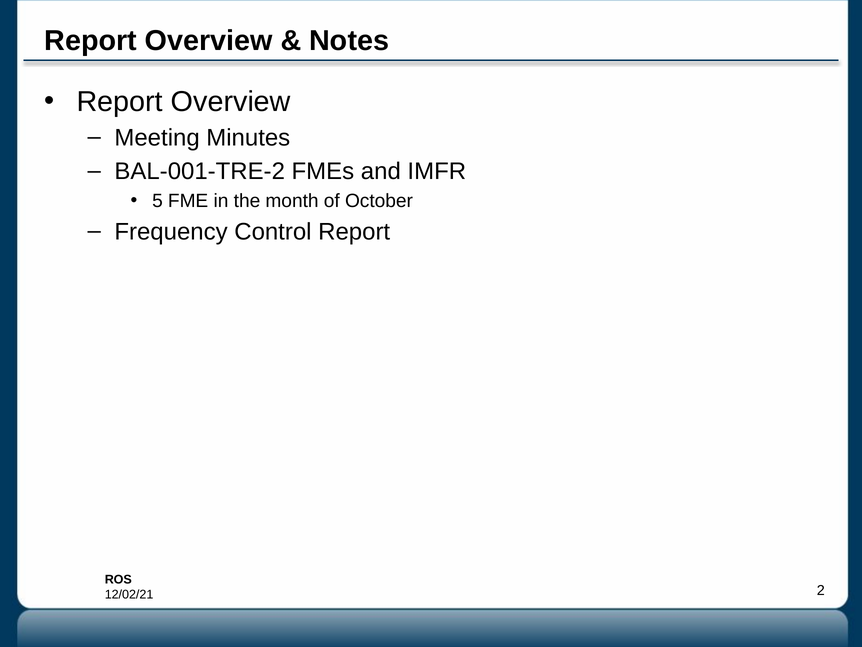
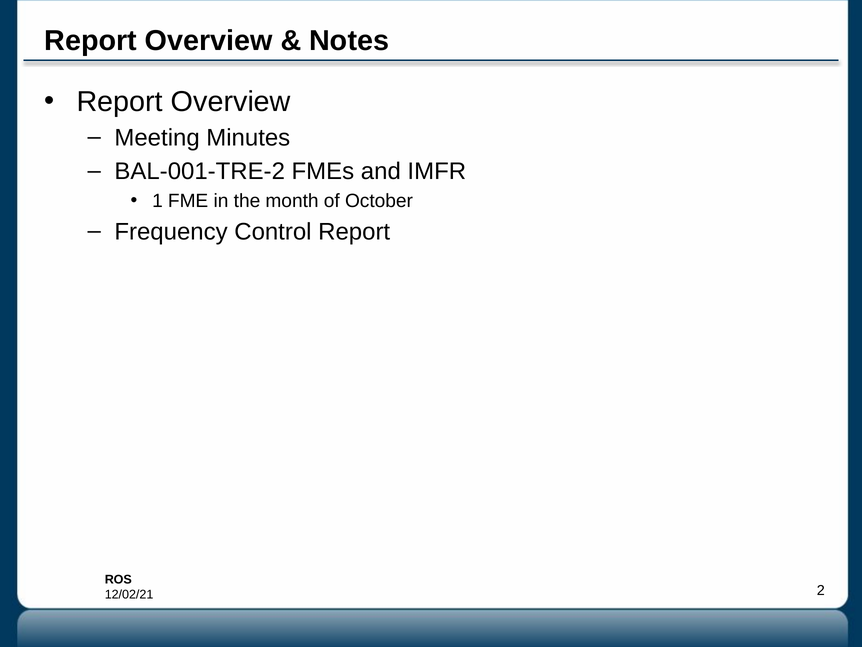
5: 5 -> 1 (157, 201)
